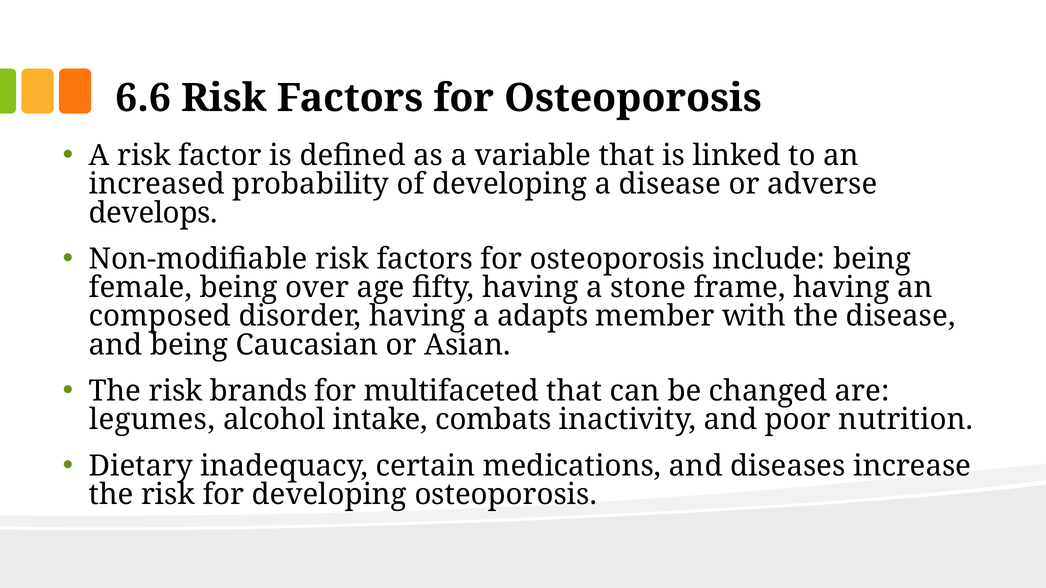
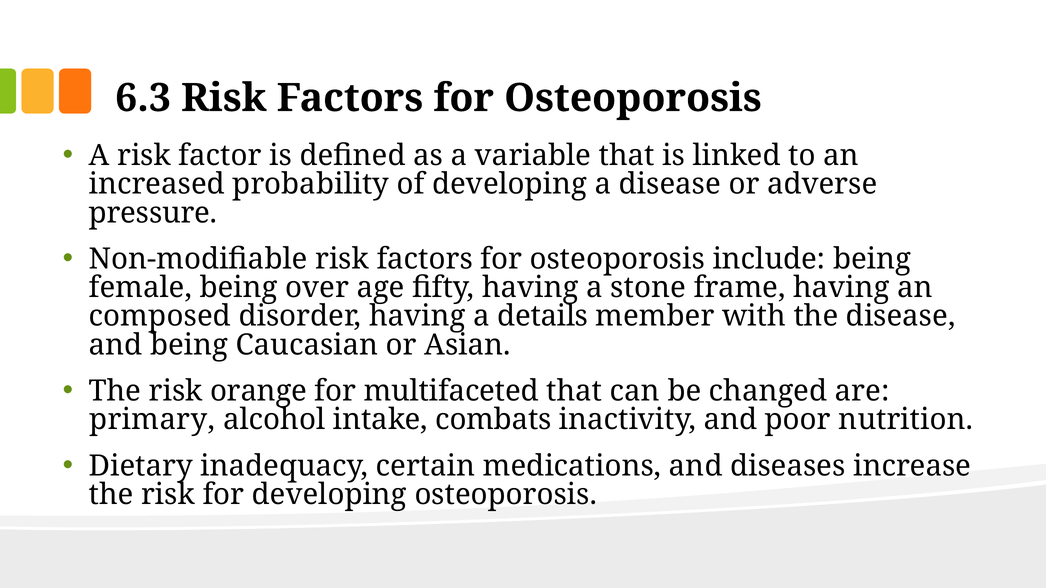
6.6: 6.6 -> 6.3 (143, 98)
develops: develops -> pressure (153, 213)
adapts: adapts -> details (543, 317)
brands: brands -> orange (259, 391)
legumes: legumes -> primary (152, 420)
